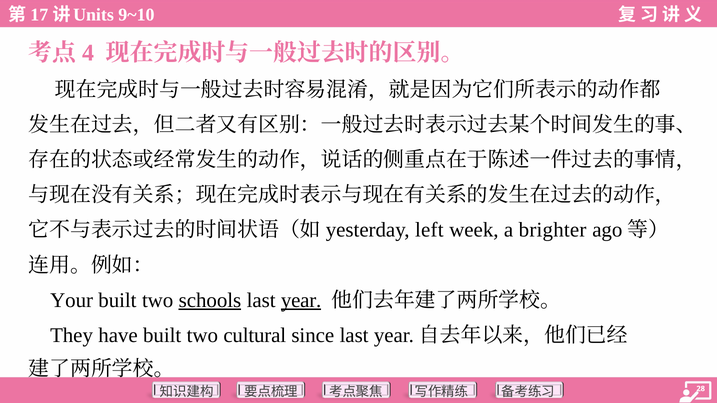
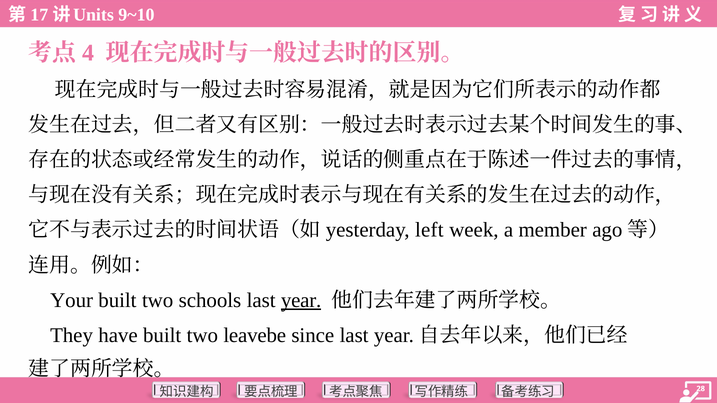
brighter: brighter -> member (553, 230)
schools underline: present -> none (210, 300)
cultural: cultural -> leavebe (255, 336)
